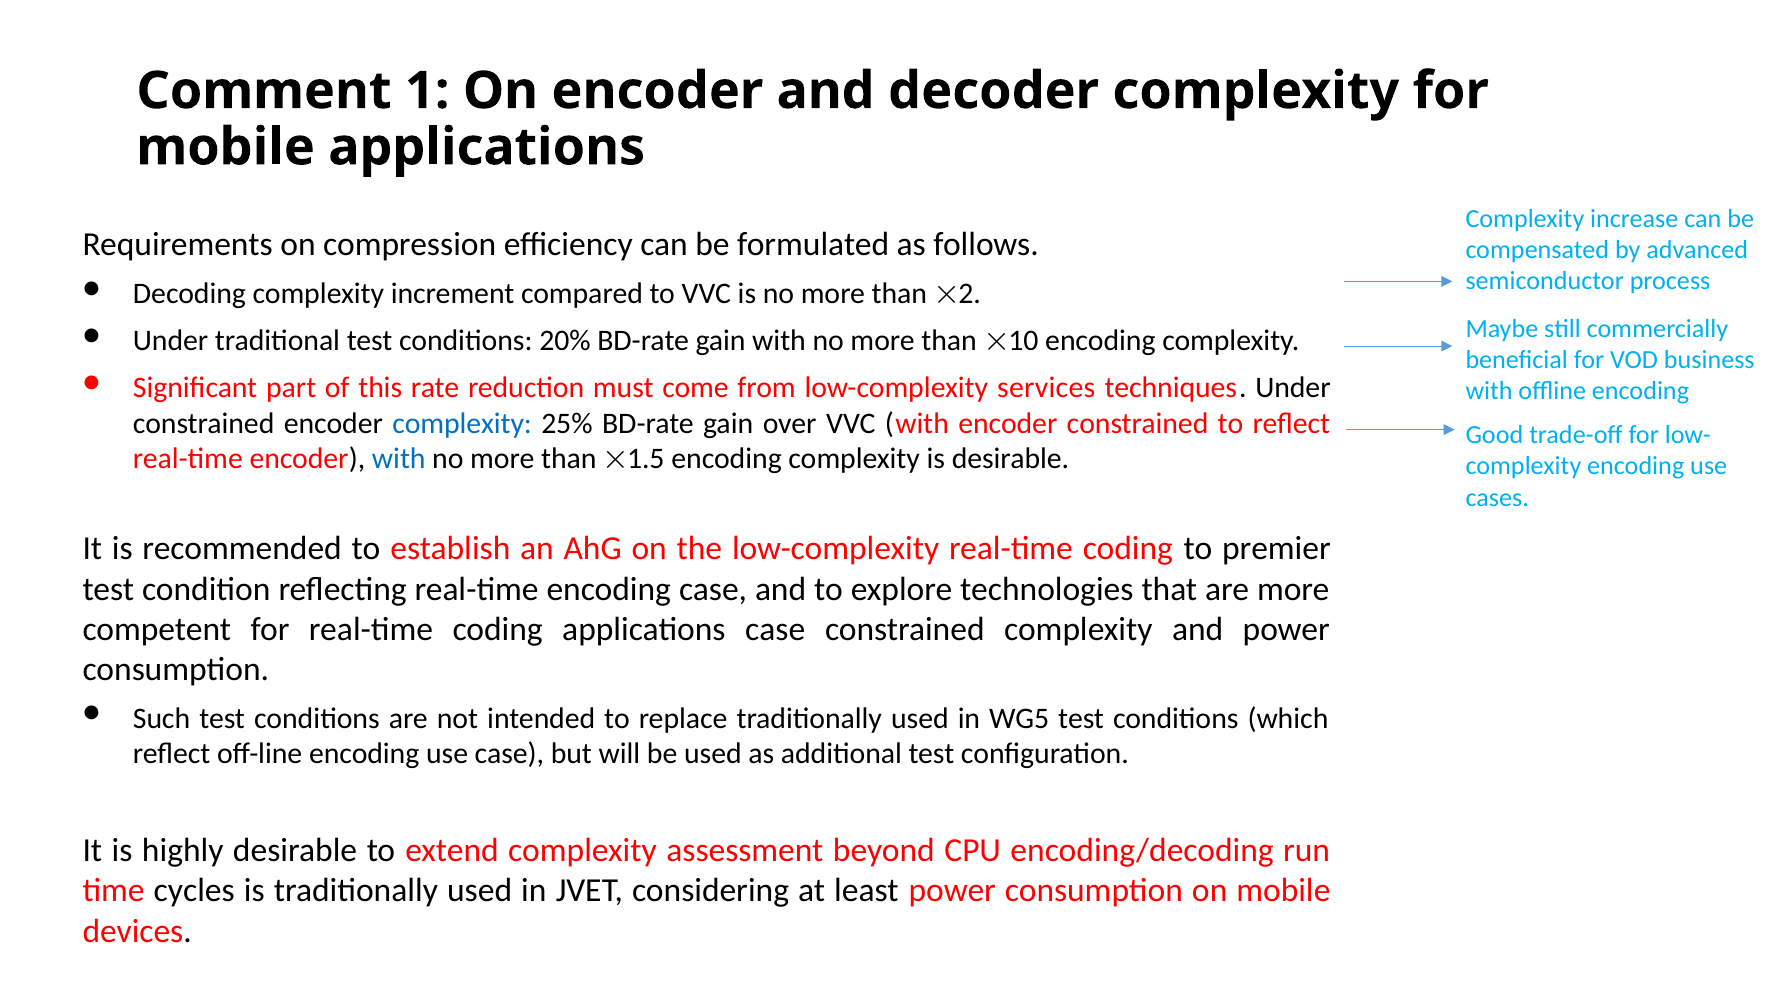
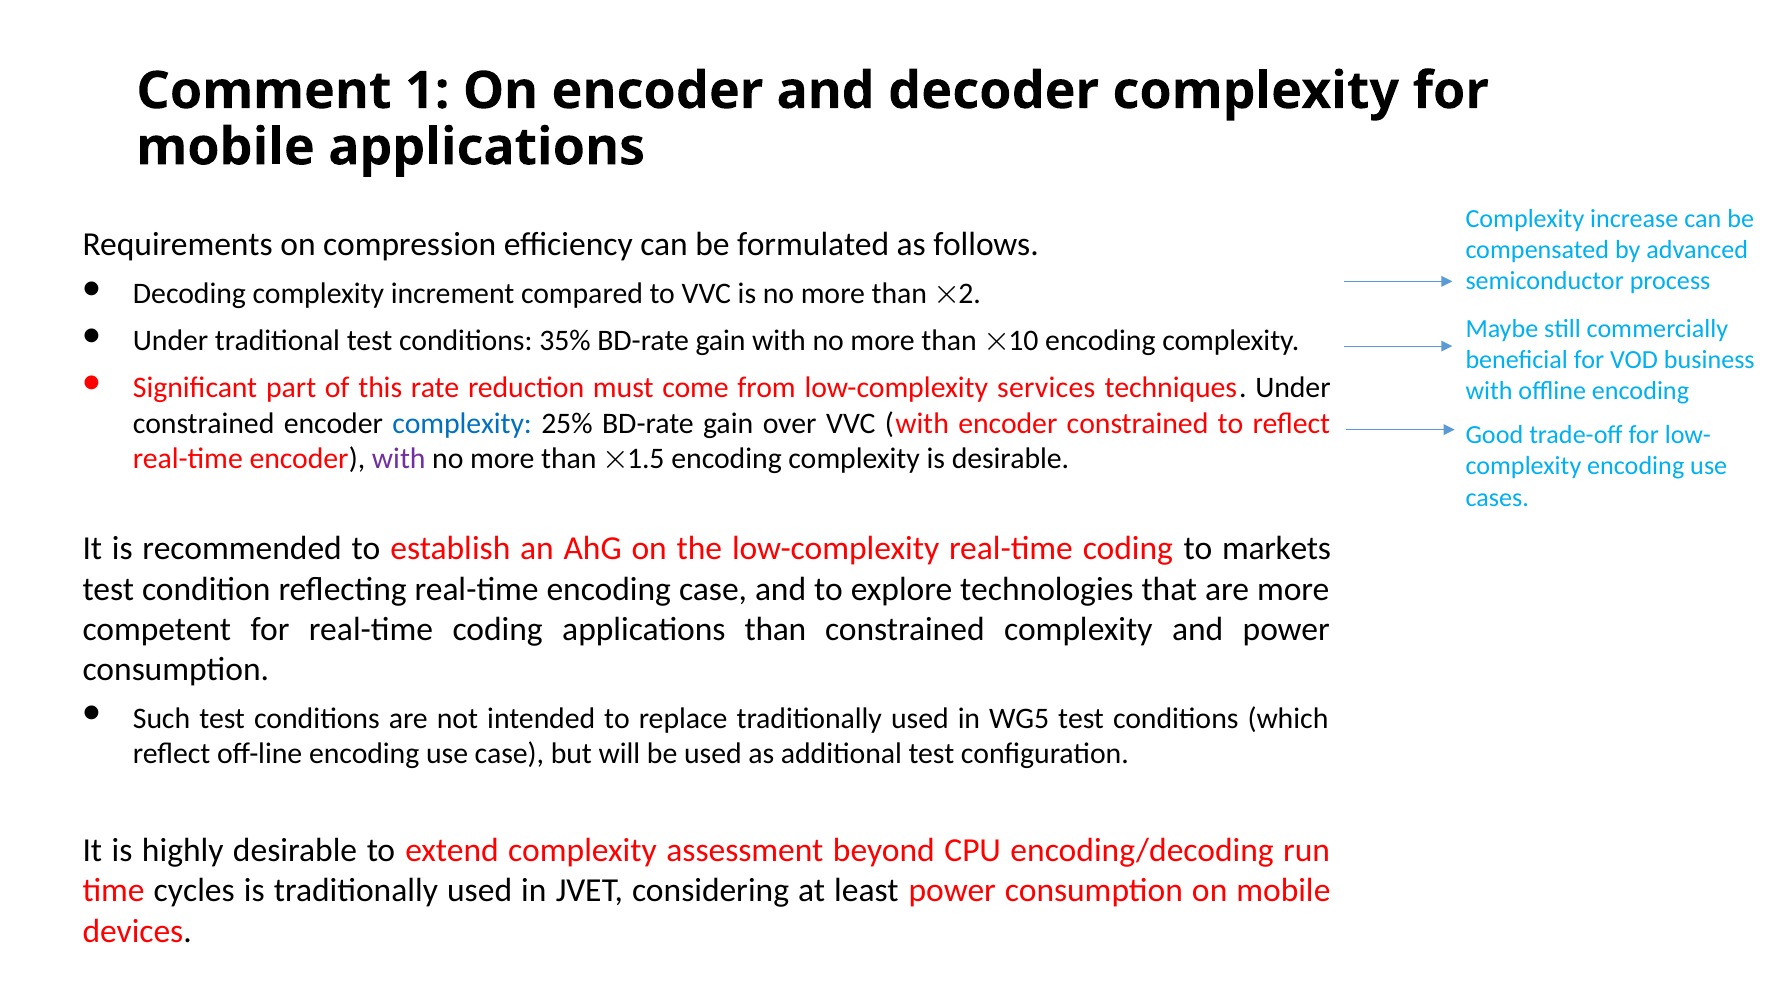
20%: 20% -> 35% (565, 341)
with colour: blue -> purple (399, 459)
premier: premier -> markets (1277, 549)
applications case: case -> than (775, 629)
